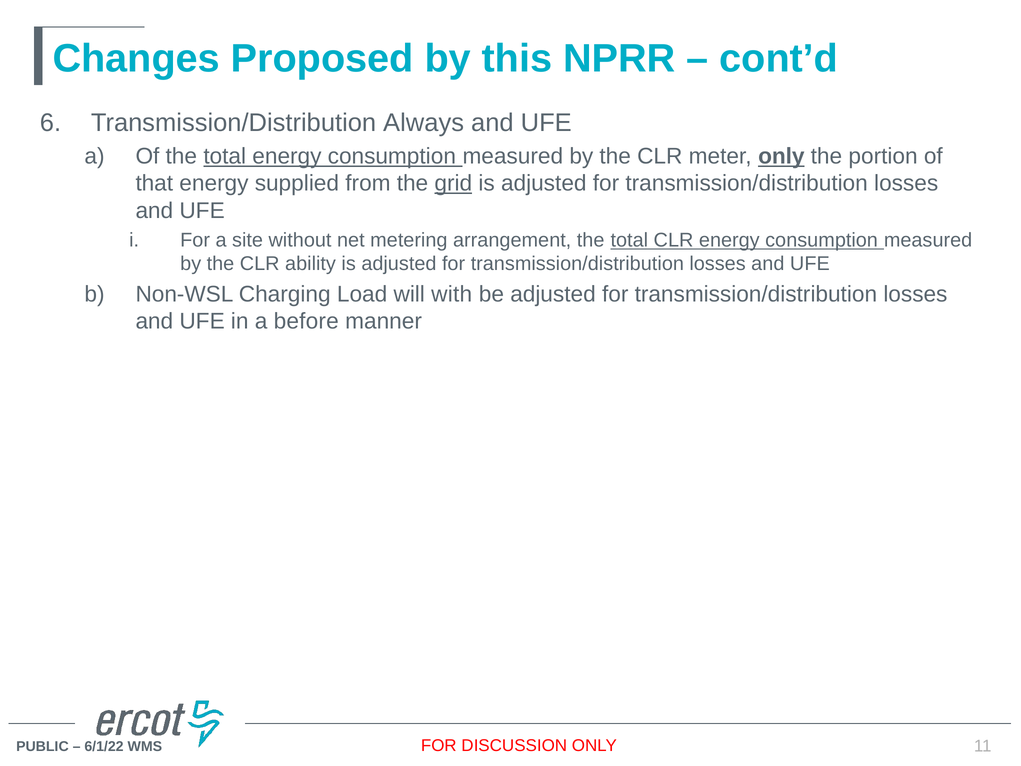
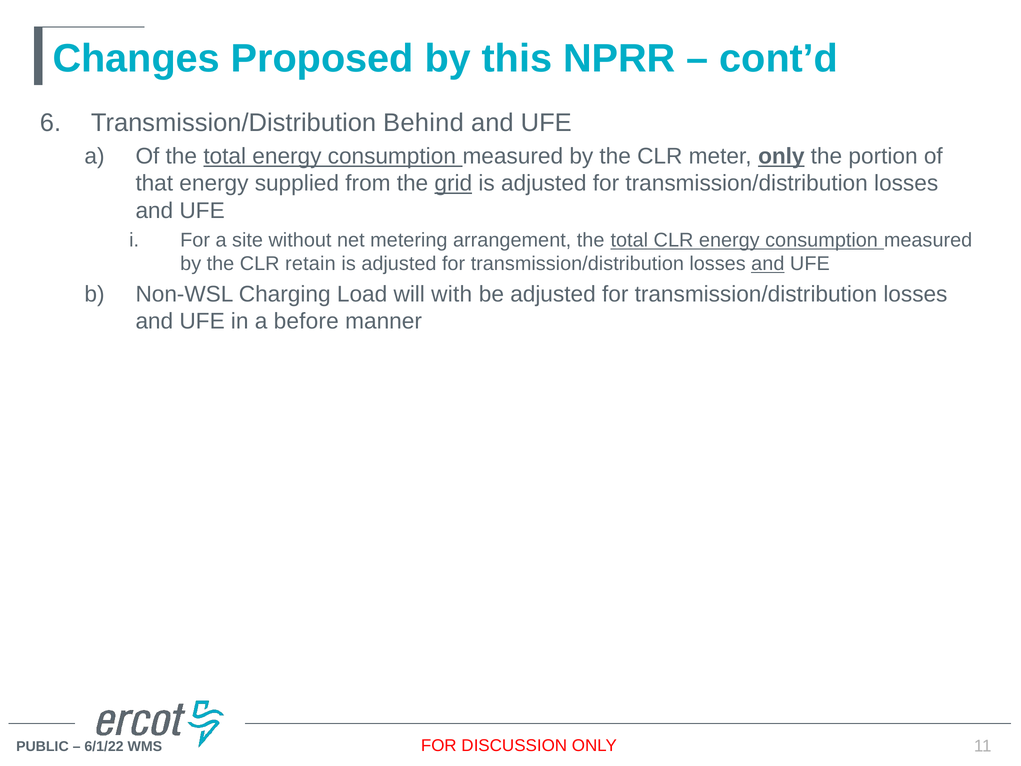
Always: Always -> Behind (423, 123)
ability: ability -> retain (310, 264)
and underline: none -> present (768, 264)
